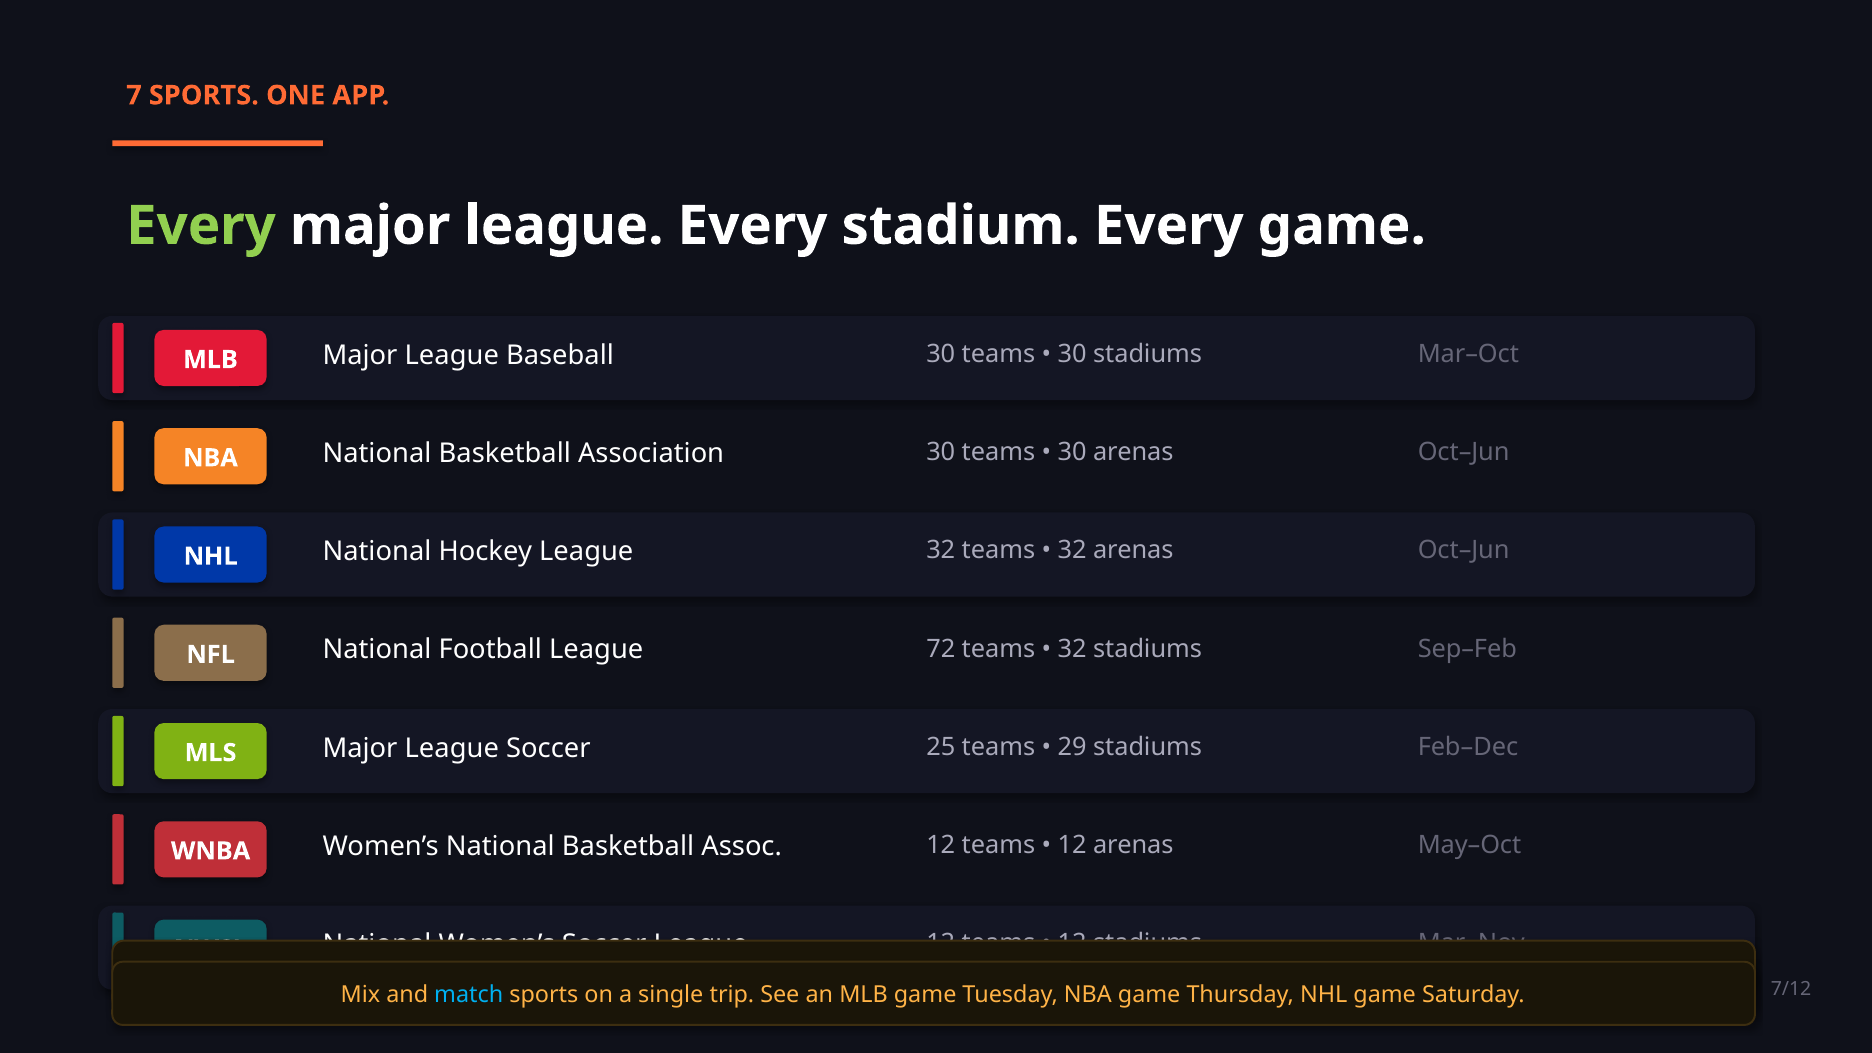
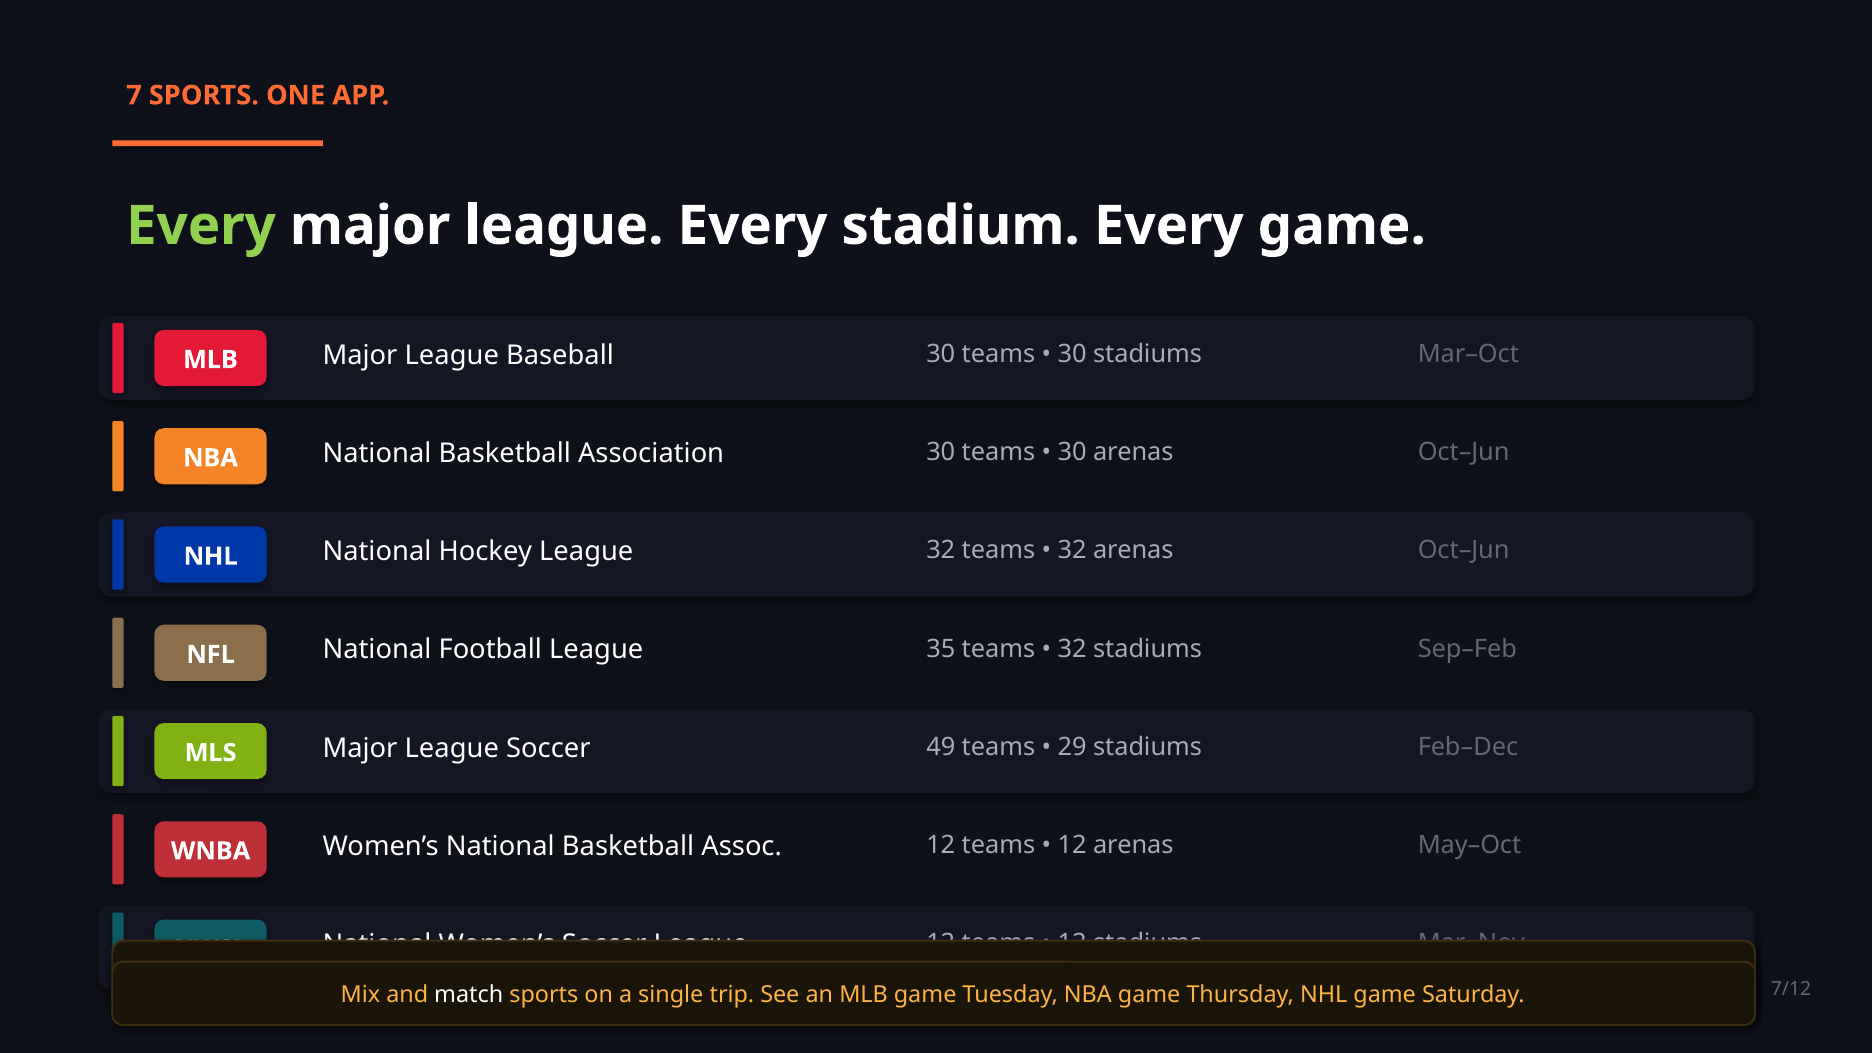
72: 72 -> 35 (941, 649)
25: 25 -> 49 (941, 747)
match colour: light blue -> white (469, 995)
